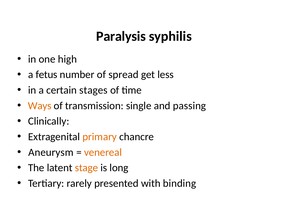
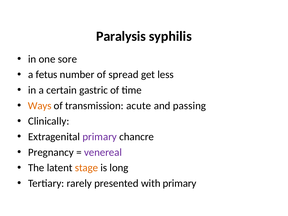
high: high -> sore (67, 59)
stages: stages -> gastric (94, 90)
single: single -> acute (139, 106)
primary colour: orange -> purple (100, 137)
Aneurysm: Aneurysm -> Pregnancy (51, 152)
venereal colour: orange -> purple (103, 152)
with binding: binding -> primary (180, 183)
